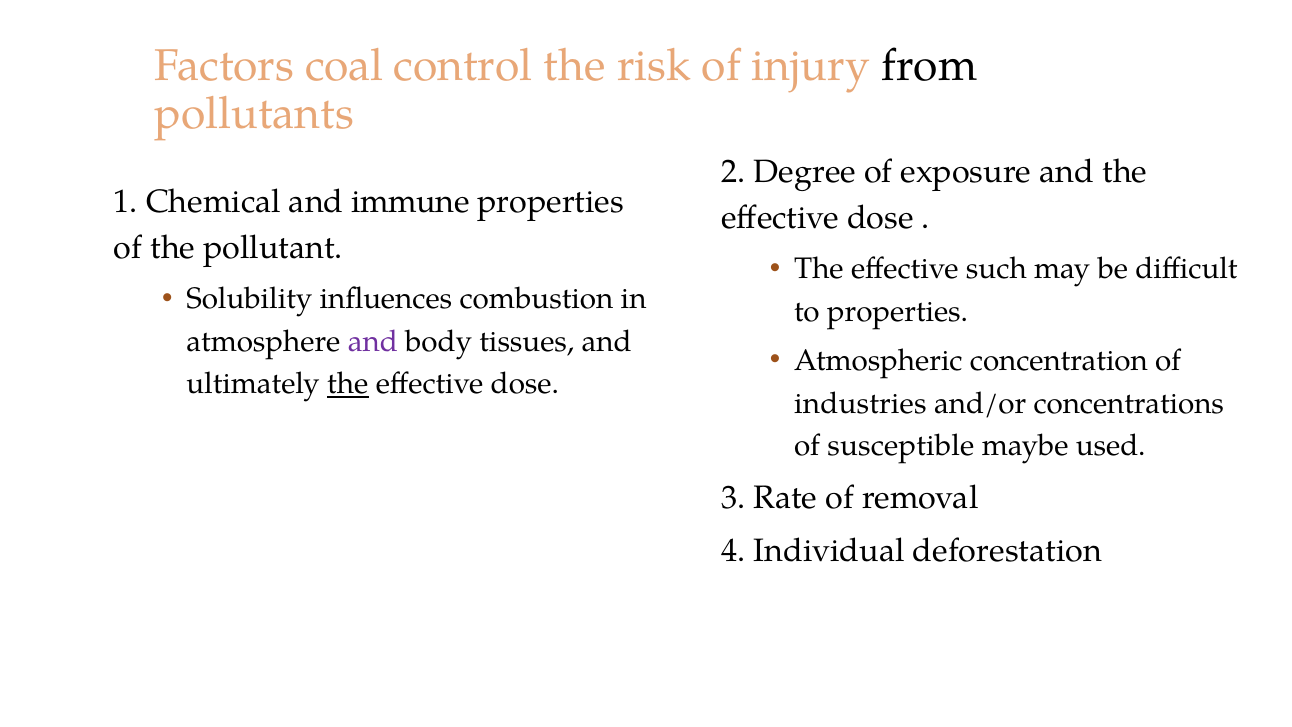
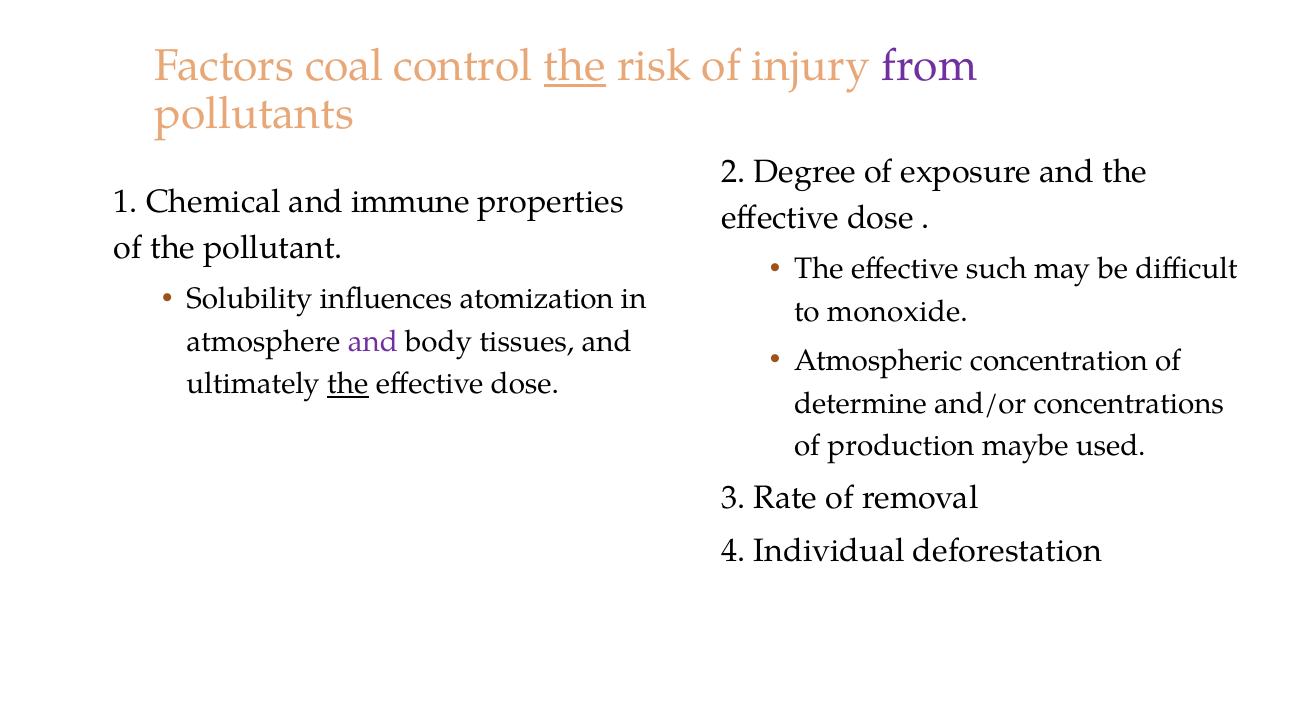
the underline: none -> present (575, 66)
from colour: black -> purple (929, 66)
combustion: combustion -> atomization (537, 299)
to properties: properties -> monoxide (897, 311)
industries: industries -> determine (861, 403)
susceptible: susceptible -> production (901, 446)
